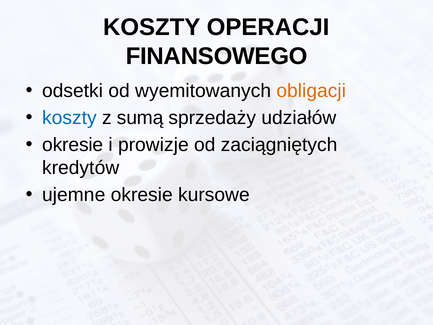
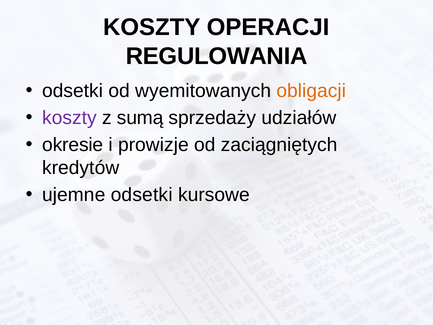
FINANSOWEGO: FINANSOWEGO -> REGULOWANIA (217, 56)
koszty colour: blue -> purple (69, 118)
ujemne okresie: okresie -> odsetki (142, 195)
